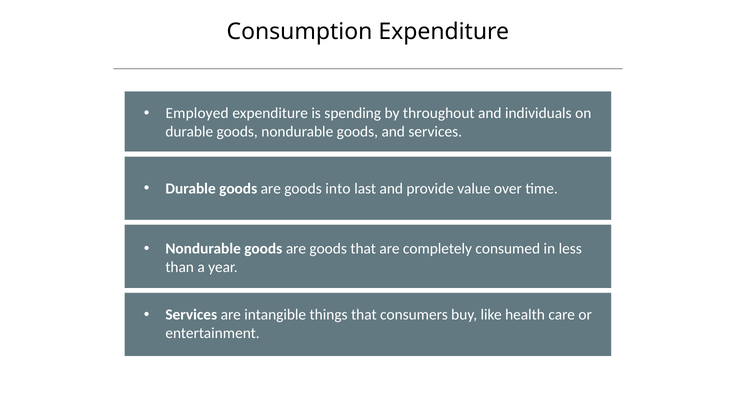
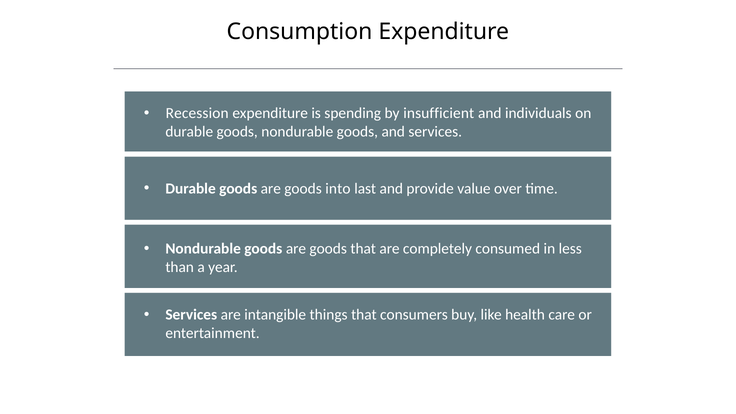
Employed: Employed -> Recession (197, 113)
throughout: throughout -> insufficient (439, 113)
